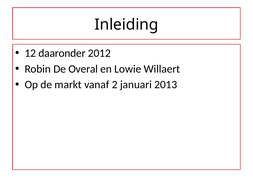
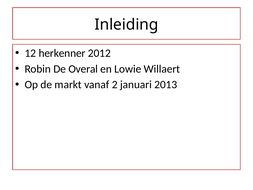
daaronder: daaronder -> herkenner (62, 53)
